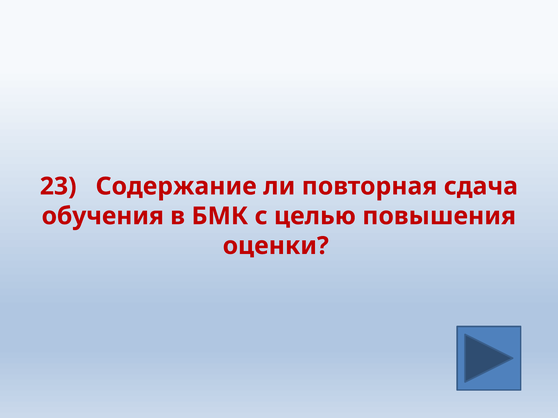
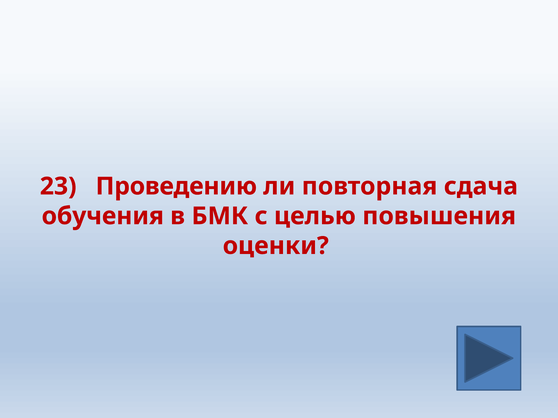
Содержание: Содержание -> Проведению (176, 187)
